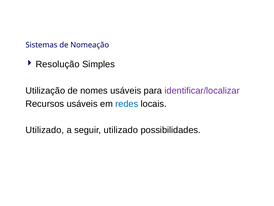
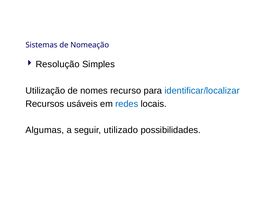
nomes usáveis: usáveis -> recurso (126, 90)
identificar/localizar colour: purple -> blue (202, 90)
Utilizado: Utilizado -> Algumas (45, 130)
